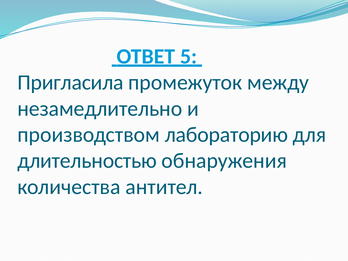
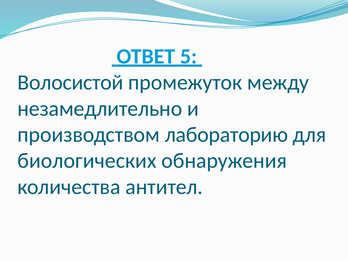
Пригласила: Пригласила -> Волосистой (70, 82)
длительностью: длительностью -> биологических (87, 161)
